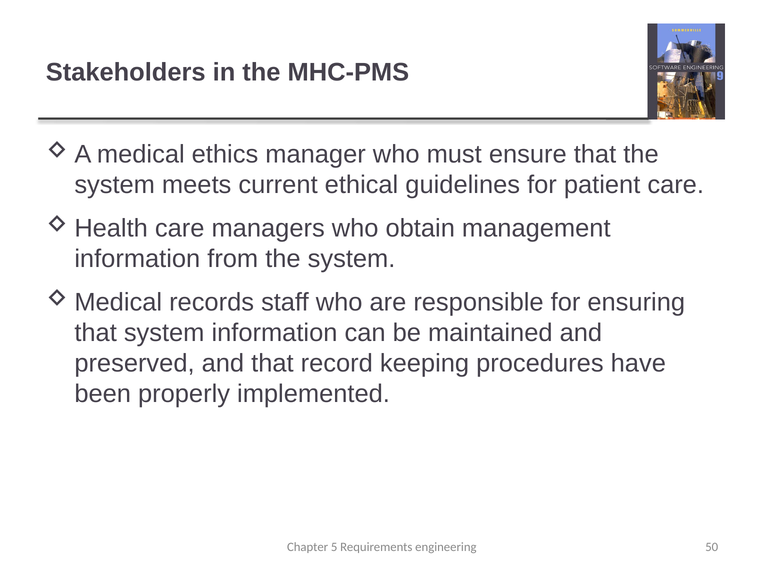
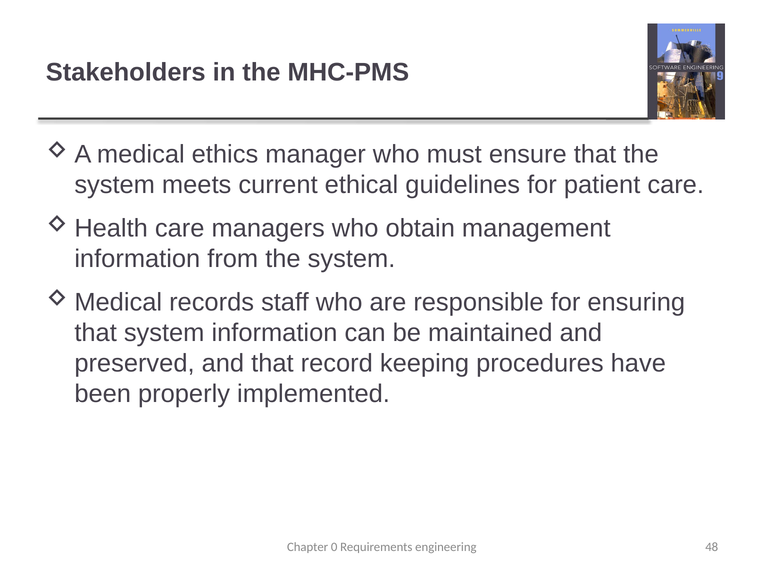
5: 5 -> 0 (334, 547)
50: 50 -> 48 (712, 547)
